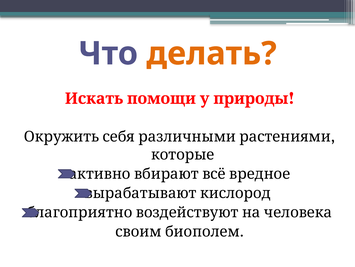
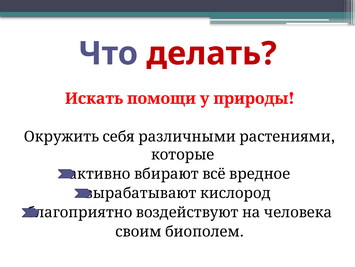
делать colour: orange -> red (212, 53)
